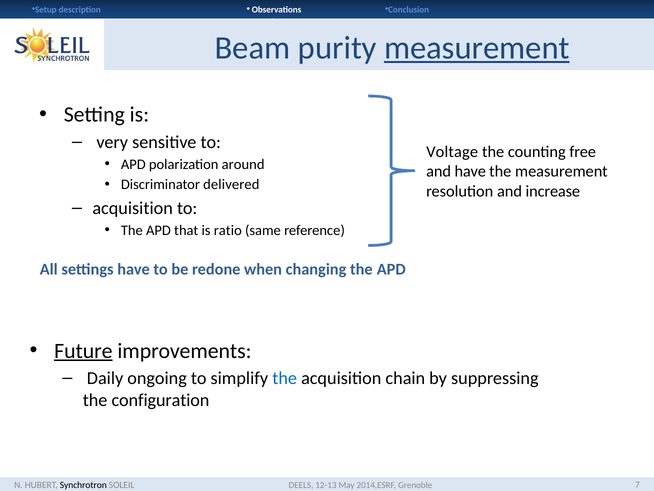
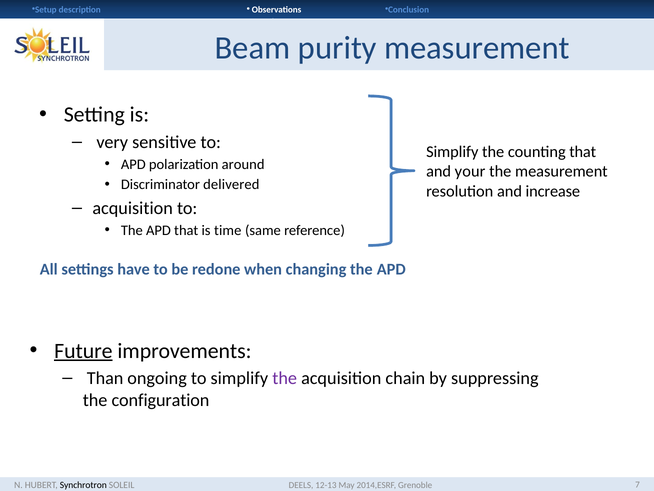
measurement underline: present -> none (477, 48)
Voltage: Voltage -> Simplify (452, 152)
counting free: free -> that (583, 152)
and have: have -> your (470, 171)
ratio: ratio -> time (228, 230)
Daily: Daily -> Than (105, 378)
the colour: blue -> purple (285, 378)
